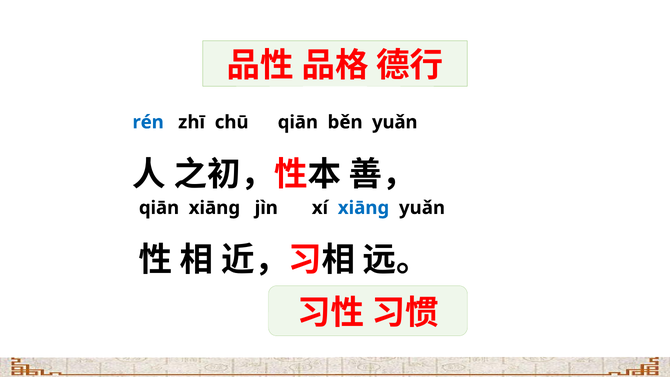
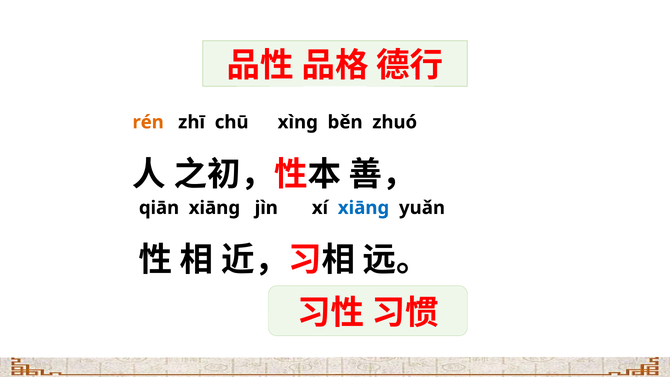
rén colour: blue -> orange (148, 122)
chū qiān: qiān -> xìng (298, 122)
běn yuǎn: yuǎn -> zhuó (395, 122)
